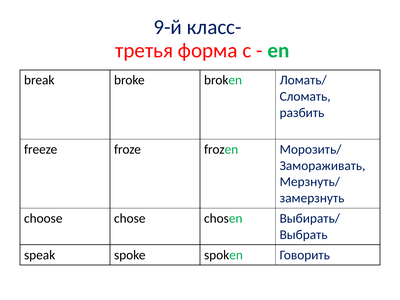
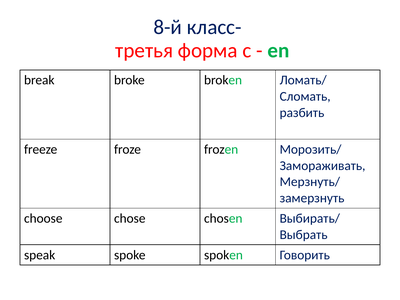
9-й: 9-й -> 8-й (168, 27)
